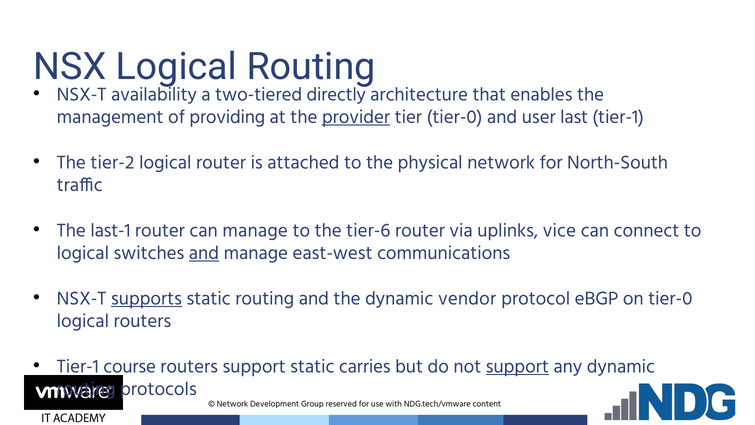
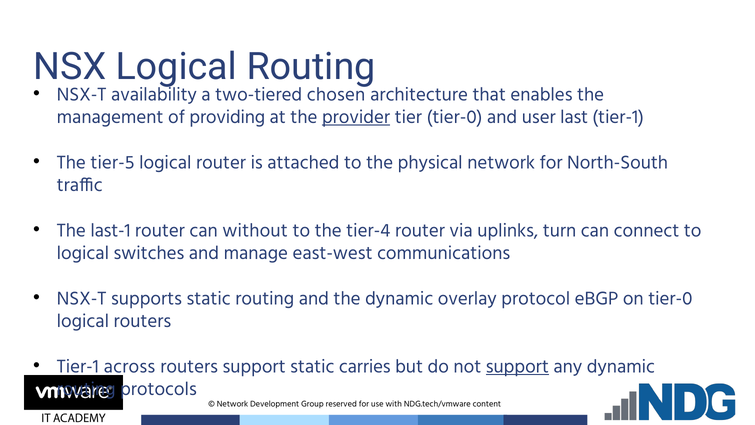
directly: directly -> chosen (336, 94)
tier-2: tier-2 -> tier-5 (112, 162)
can manage: manage -> without (255, 230)
tier-6: tier-6 -> tier-4 (368, 230)
vice: vice -> turn (560, 230)
and underline: present -> none (204, 253)
supports underline: present -> none (147, 298)
vendor: vendor -> overlay (467, 298)
course: course -> across (129, 366)
